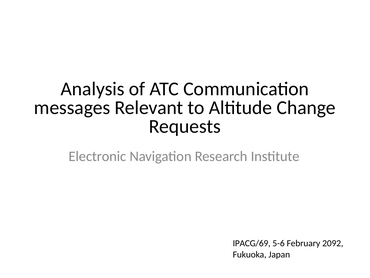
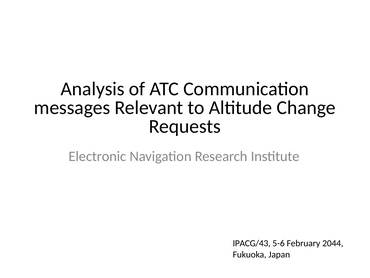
IPACG/69: IPACG/69 -> IPACG/43 (252, 243)
2092: 2092 -> 2044 (333, 243)
